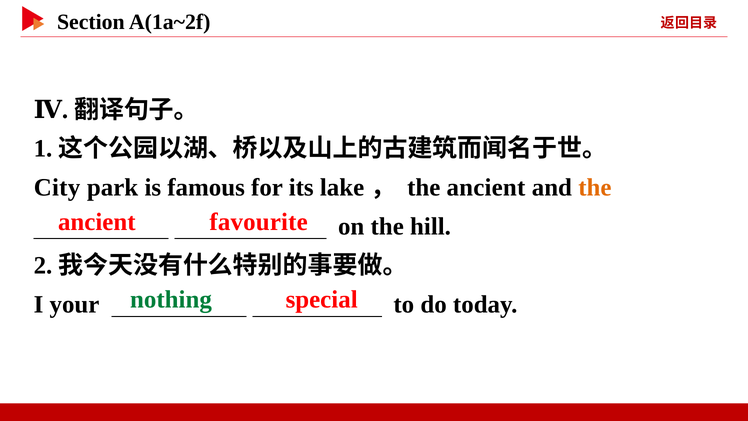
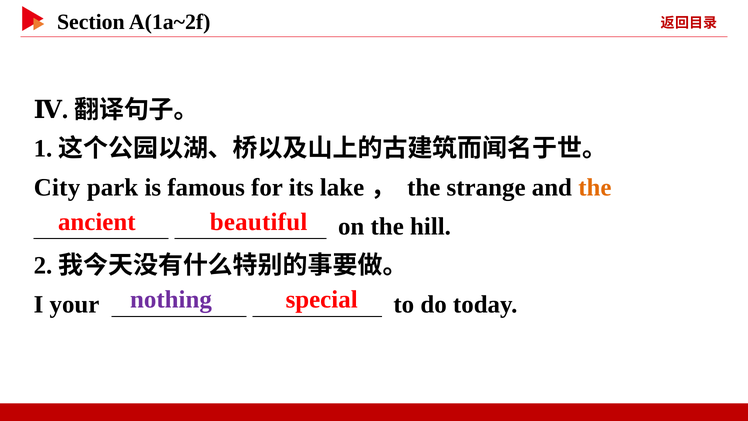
the ancient: ancient -> strange (486, 188)
favourite: favourite -> beautiful (259, 222)
nothing colour: green -> purple (171, 300)
